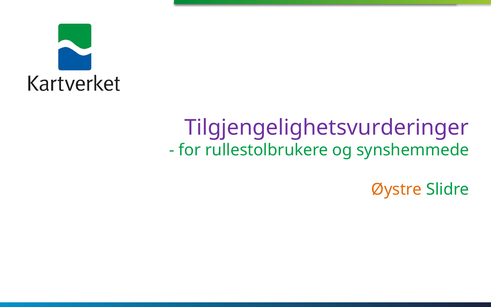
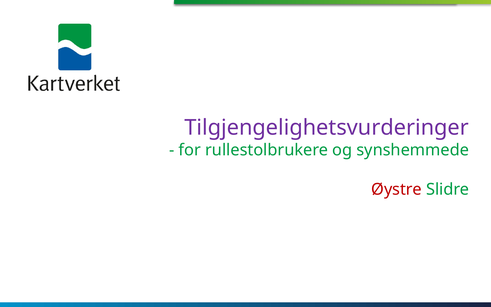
Øystre colour: orange -> red (397, 189)
